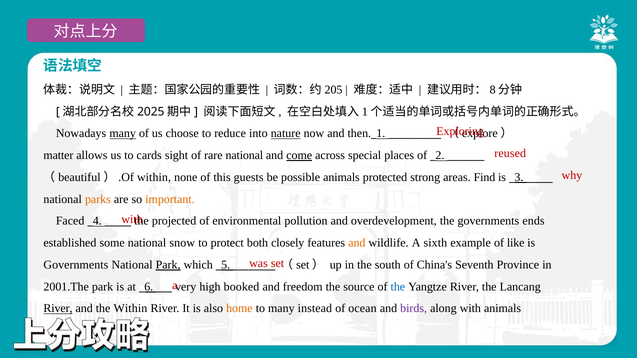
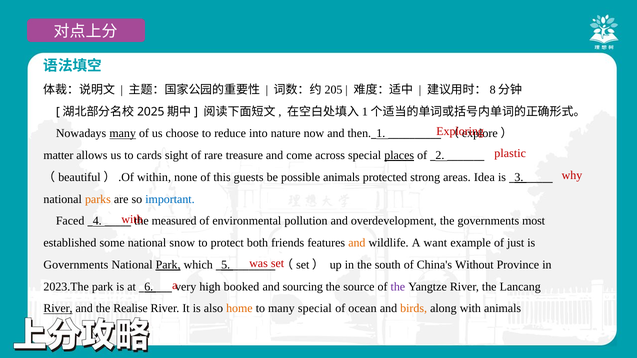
nature underline: present -> none (286, 134)
reused: reused -> plastic (510, 153)
rare national: national -> treasure (244, 156)
come underline: present -> none (299, 156)
places underline: none -> present (399, 156)
Find: Find -> Idea (484, 177)
important colour: orange -> blue (170, 199)
projected: projected -> measured (174, 221)
ends: ends -> most (534, 221)
closely: closely -> friends (288, 243)
sixth: sixth -> want (435, 243)
like: like -> just (516, 243)
Seventh: Seventh -> Without (474, 265)
2001.The: 2001.The -> 2023.The (66, 287)
freedom: freedom -> sourcing (303, 287)
the colour: blue -> purple (398, 287)
the Within: Within -> Realise (131, 309)
many instead: instead -> special (315, 309)
birds colour: purple -> orange (414, 309)
